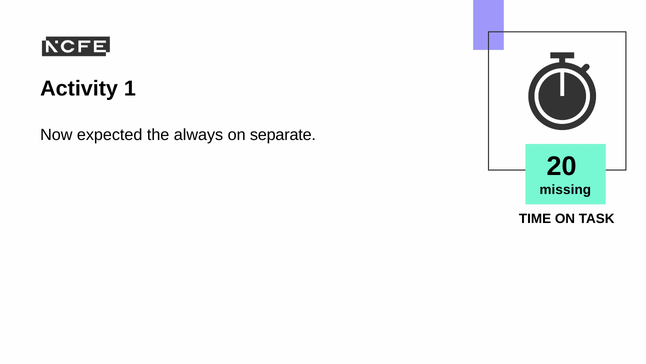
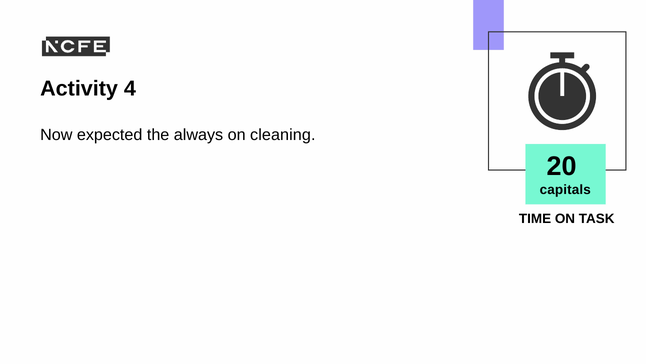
1: 1 -> 4 (130, 88)
separate: separate -> cleaning (283, 134)
missing: missing -> capitals (565, 189)
